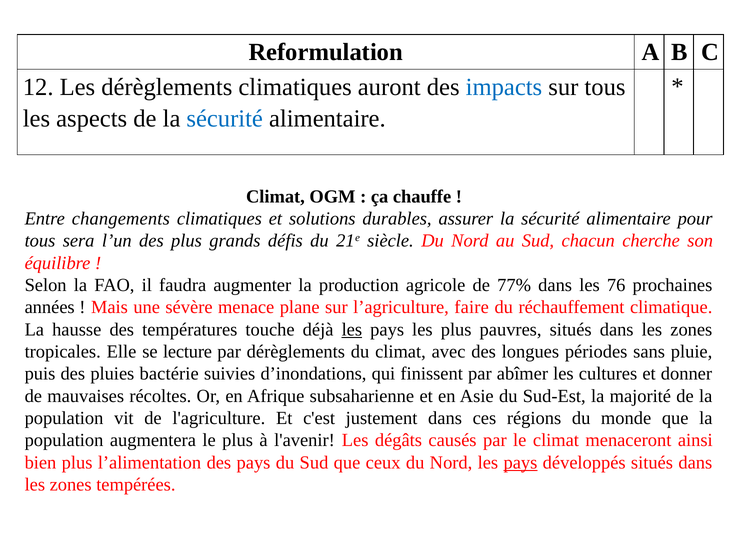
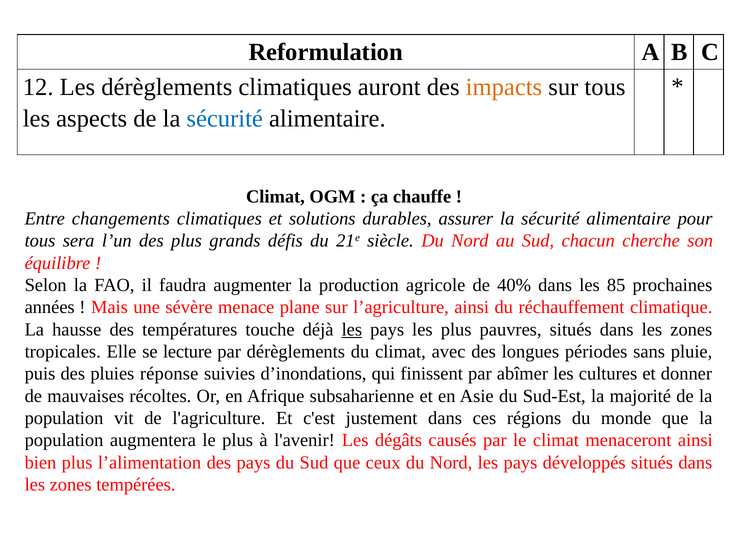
impacts colour: blue -> orange (504, 87)
77%: 77% -> 40% (514, 285)
76: 76 -> 85 (616, 285)
l’agriculture faire: faire -> ainsi (472, 307)
bactérie: bactérie -> réponse (169, 373)
pays underline: present -> none (520, 462)
